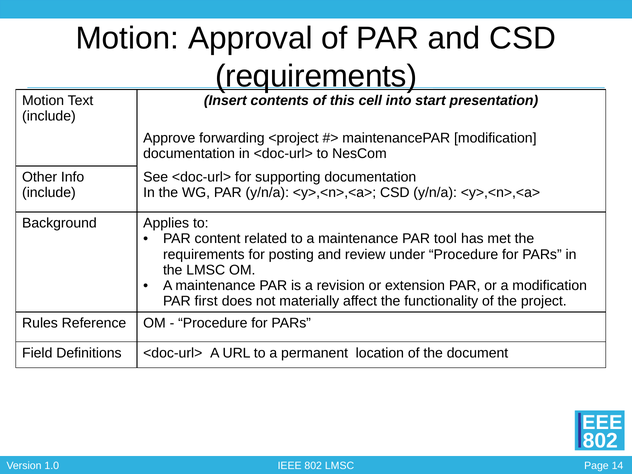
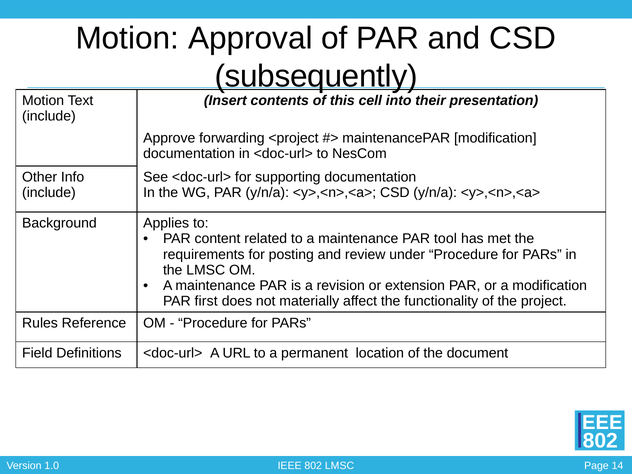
requirements: requirements -> subsequently (316, 76)
start: start -> their (431, 101)
